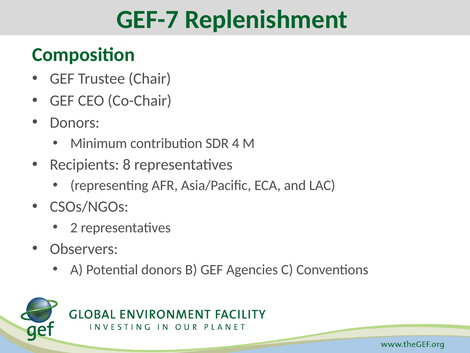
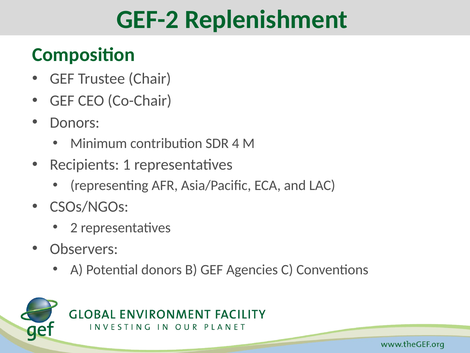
GEF-7: GEF-7 -> GEF-2 (148, 19)
8: 8 -> 1 (127, 165)
